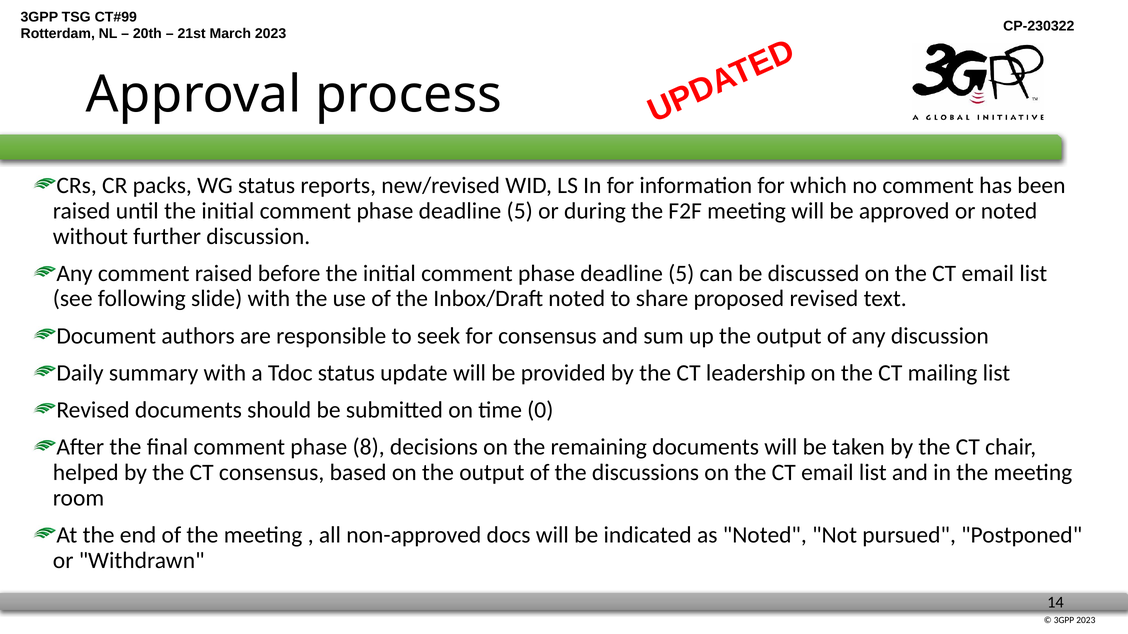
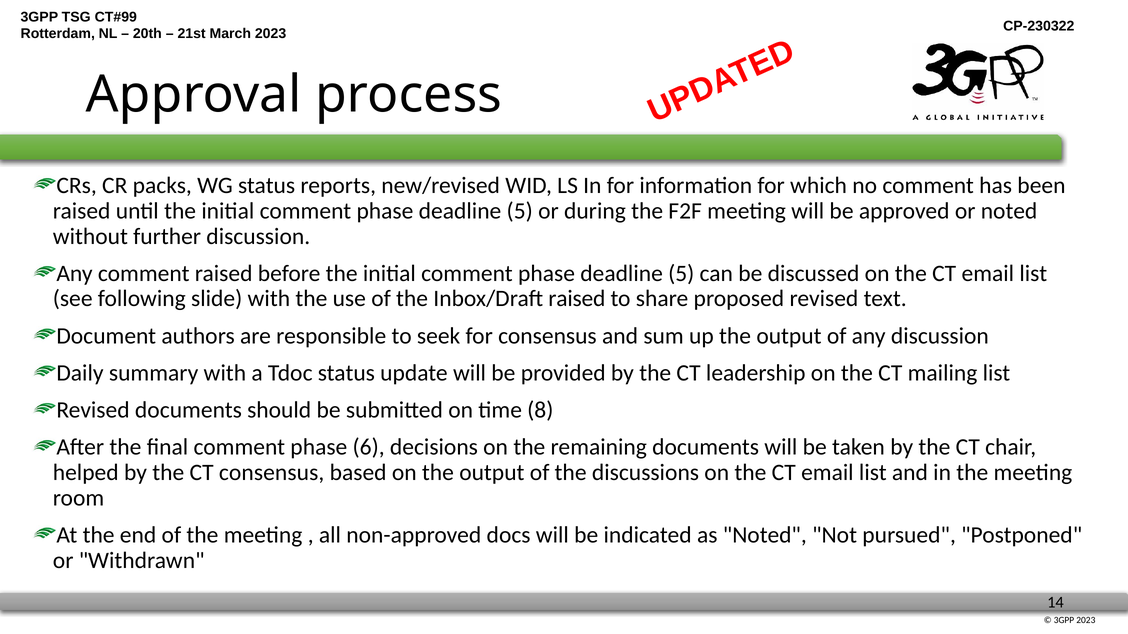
Inbox/Draft noted: noted -> raised (577, 299)
0: 0 -> 8 (540, 410)
8: 8 -> 6 (369, 448)
